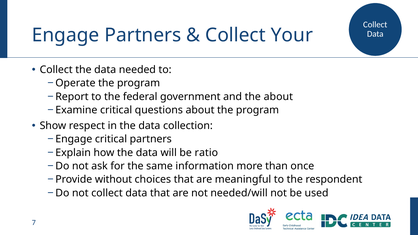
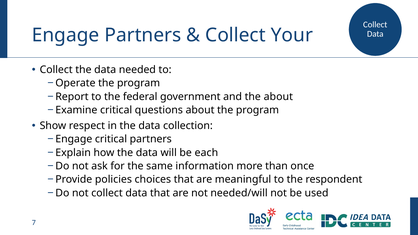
ratio: ratio -> each (206, 153)
without: without -> policies (113, 180)
